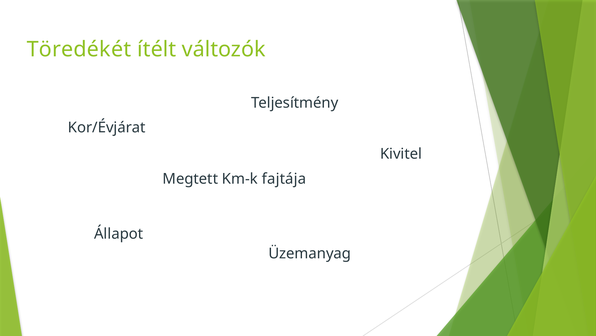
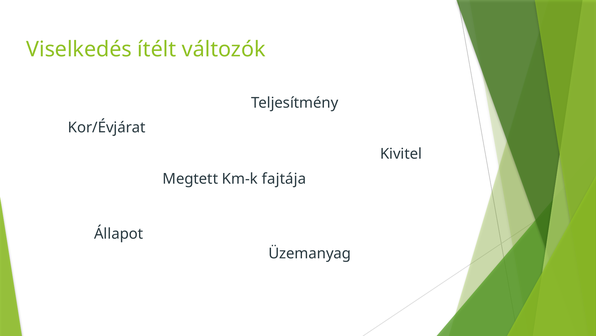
Töredékét: Töredékét -> Viselkedés (79, 49)
